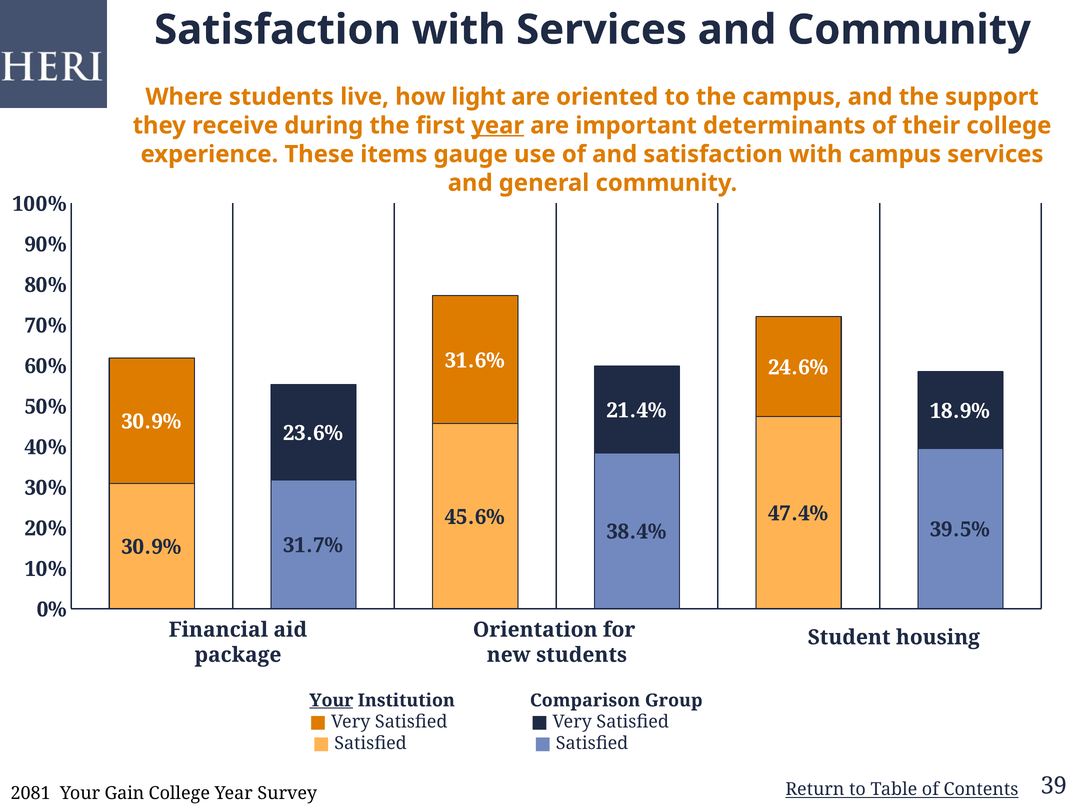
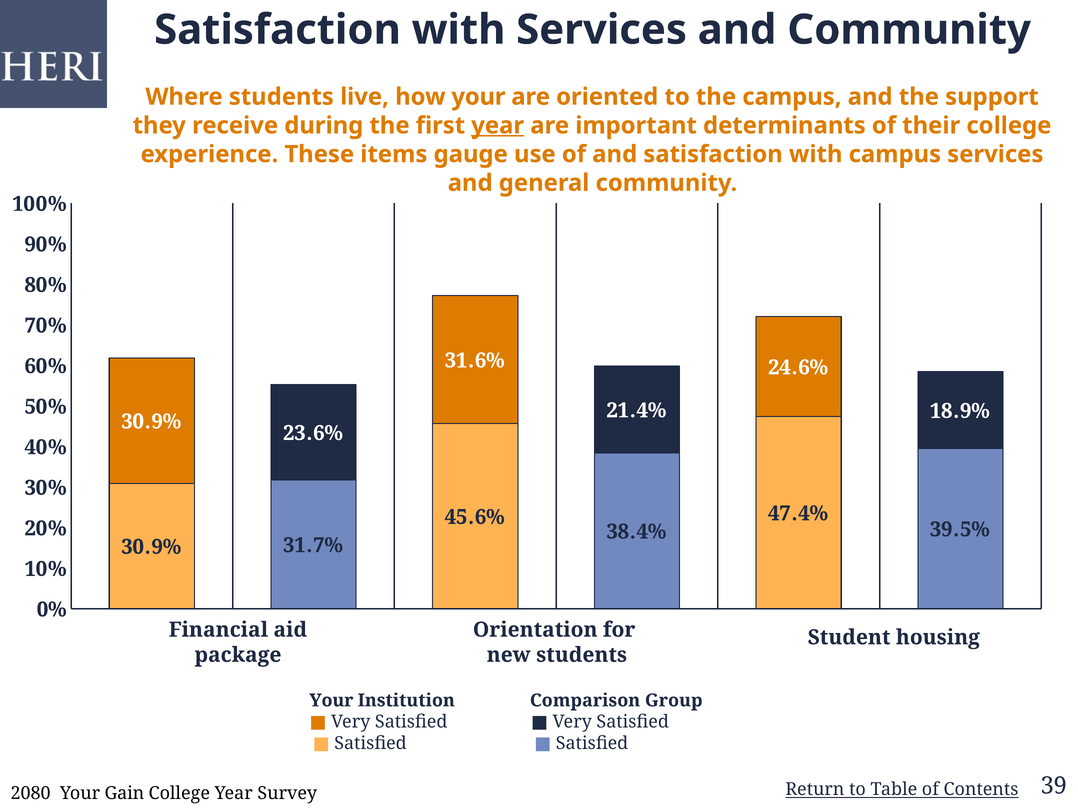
how light: light -> your (478, 97)
Your underline: present -> none (331, 701)
2081: 2081 -> 2080 (31, 794)
